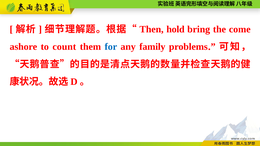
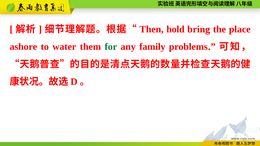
come: come -> place (240, 29)
count: count -> water (64, 47)
for colour: blue -> green (111, 47)
